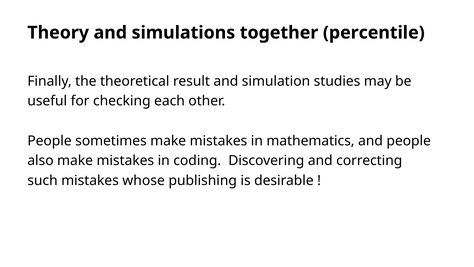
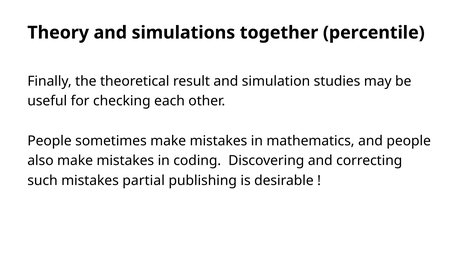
whose: whose -> partial (144, 180)
